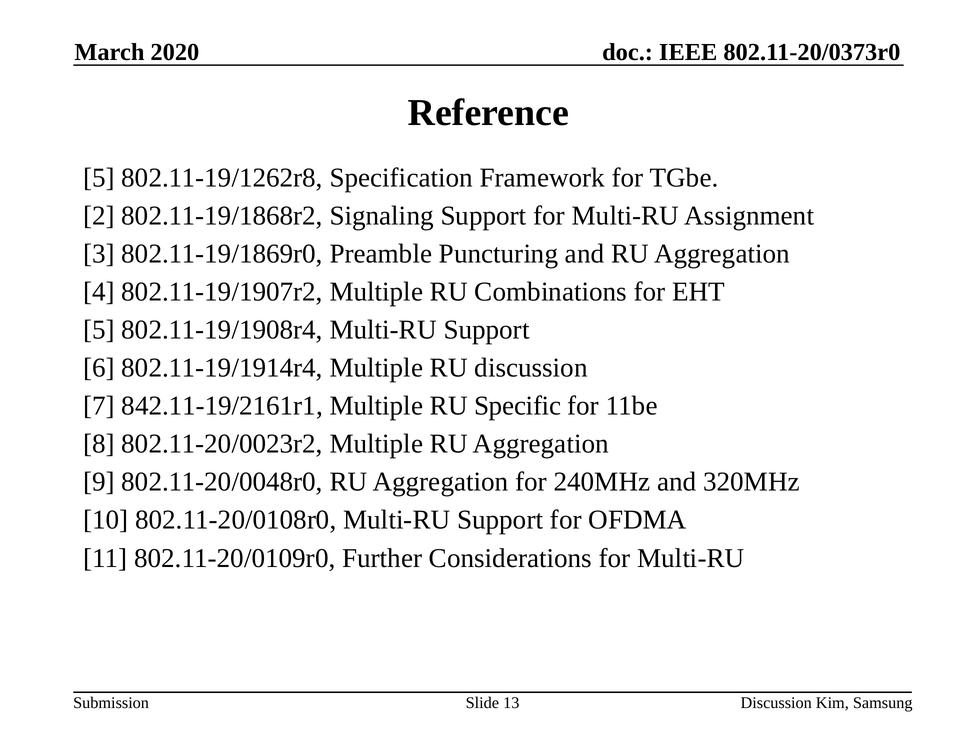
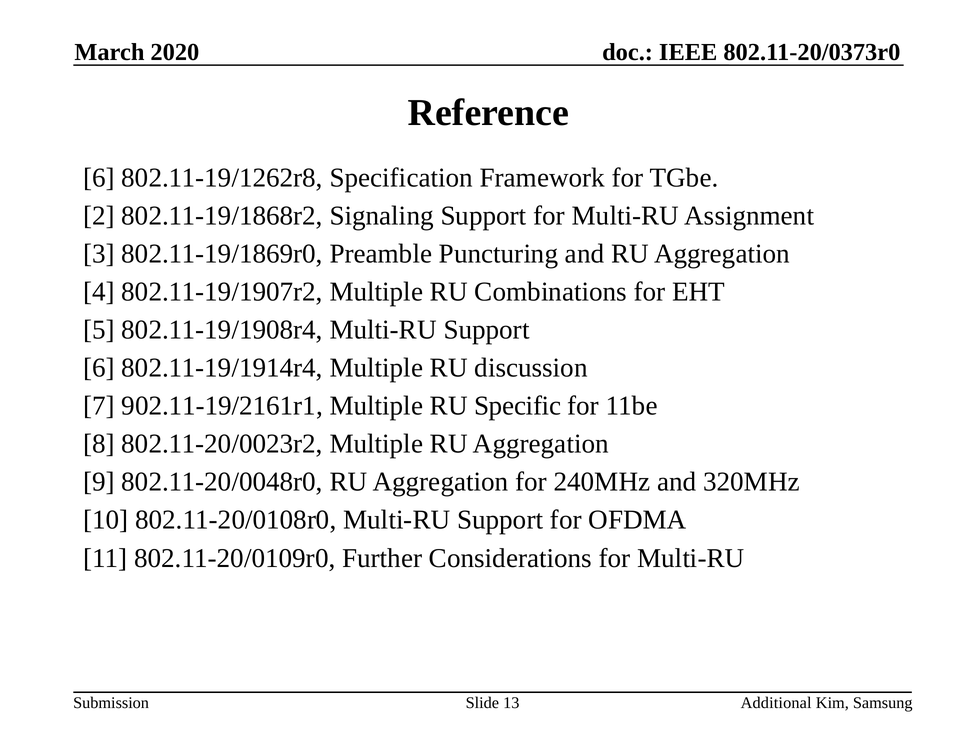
5: 5 -> 6 (99, 178)
842.11-19/2161r1: 842.11-19/2161r1 -> 902.11-19/2161r1 (222, 406)
13 Discussion: Discussion -> Additional (776, 703)
